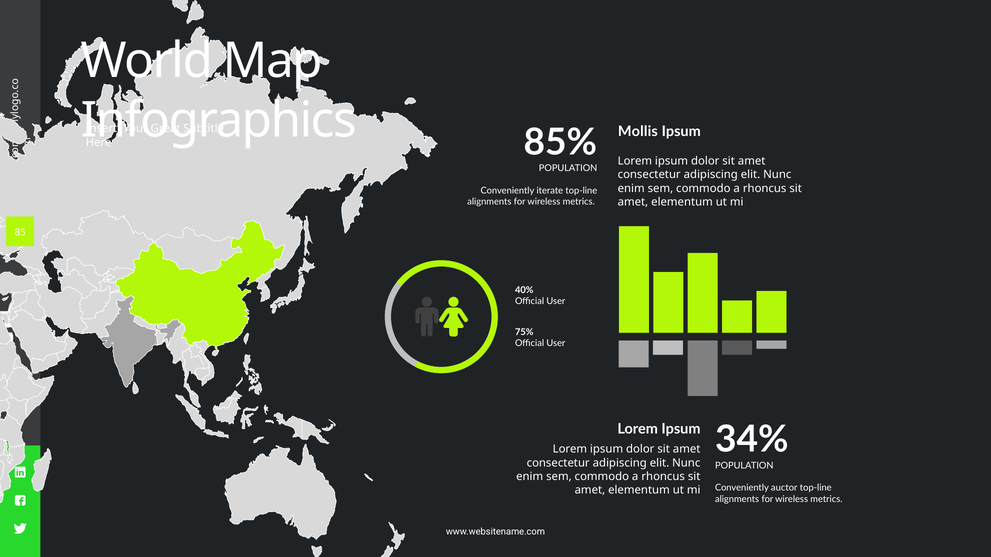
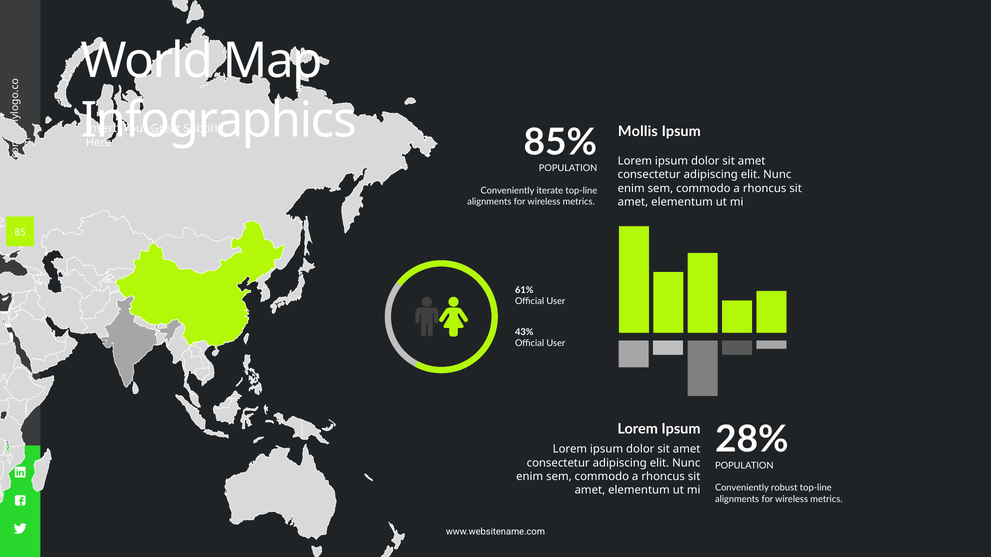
40%: 40% -> 61% (524, 290)
75%: 75% -> 43% (524, 332)
34%: 34% -> 28% (752, 440)
auctor: auctor -> robust (784, 488)
